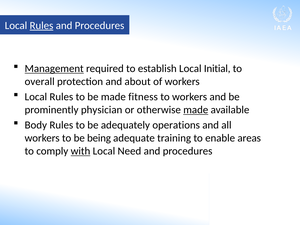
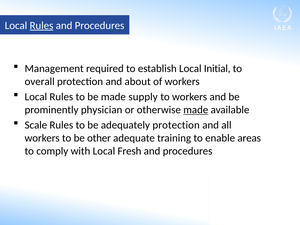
Management underline: present -> none (54, 69)
fitness: fitness -> supply (143, 97)
Body: Body -> Scale (36, 125)
adequately operations: operations -> protection (176, 125)
being: being -> other (99, 138)
with underline: present -> none (80, 151)
Need: Need -> Fresh (129, 151)
